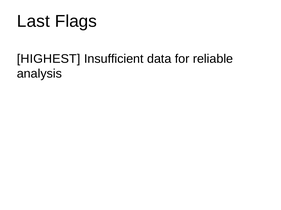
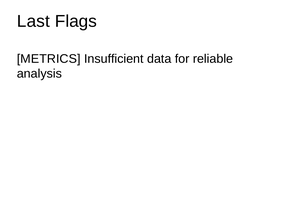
HIGHEST: HIGHEST -> METRICS (49, 59)
